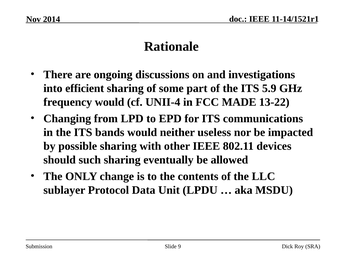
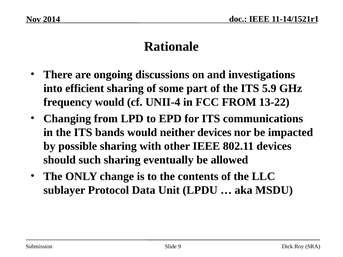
FCC MADE: MADE -> FROM (239, 102)
neither useless: useless -> devices (214, 132)
